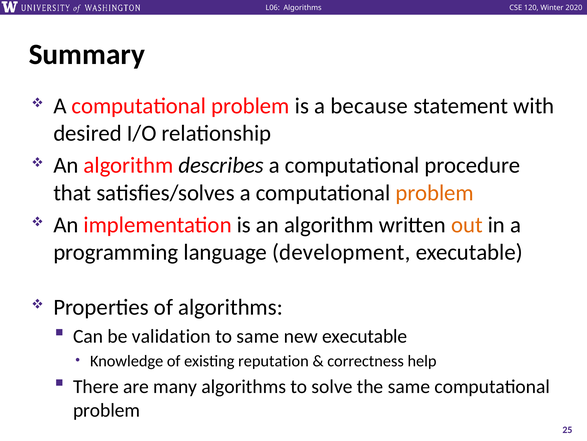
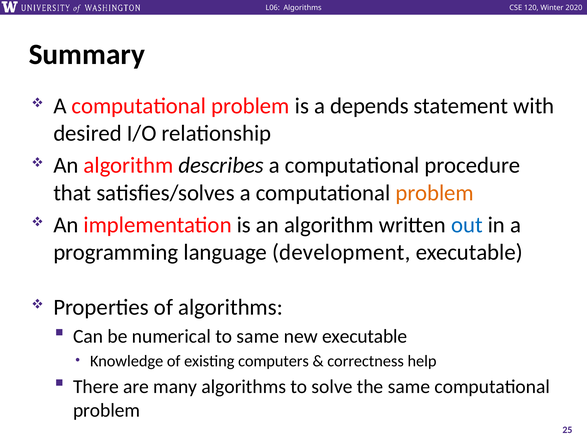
because: because -> depends (369, 106)
out colour: orange -> blue (467, 224)
validation: validation -> numerical (171, 336)
reputation: reputation -> computers (273, 360)
